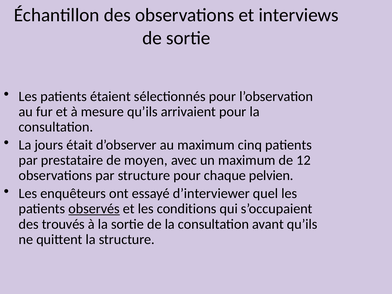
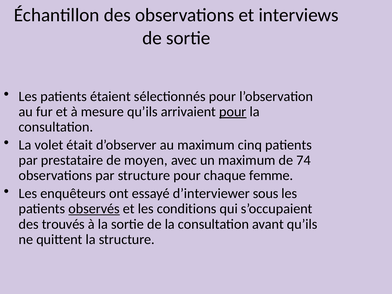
pour underline: none -> present (233, 112)
jours: jours -> volet (49, 145)
12: 12 -> 74 (304, 160)
pelvien: pelvien -> femme (271, 176)
quel: quel -> sous (266, 194)
